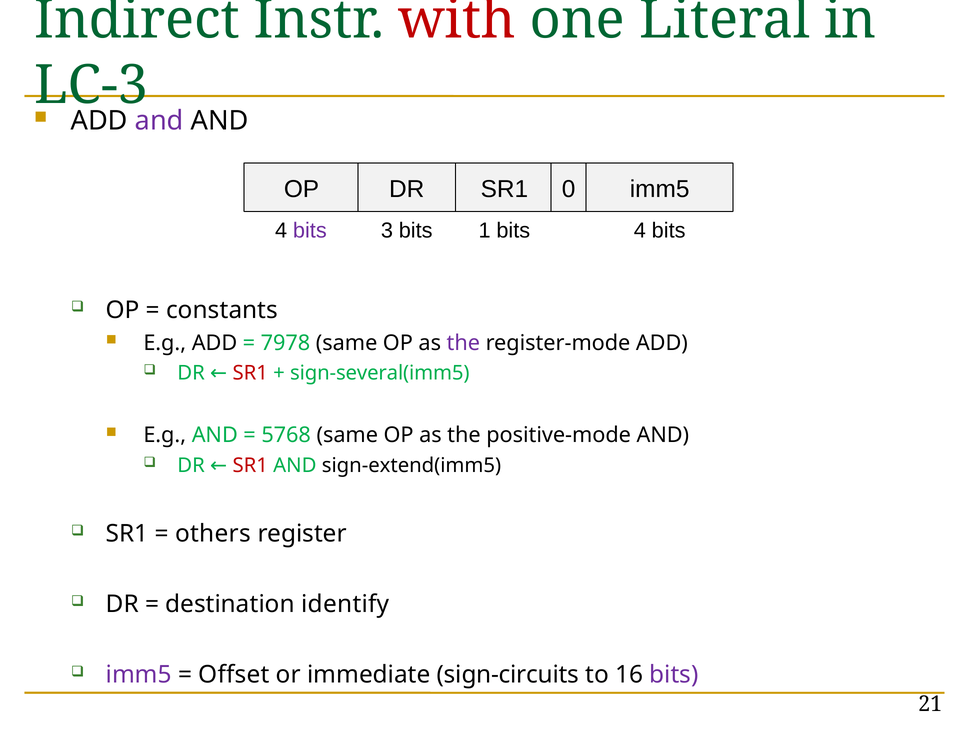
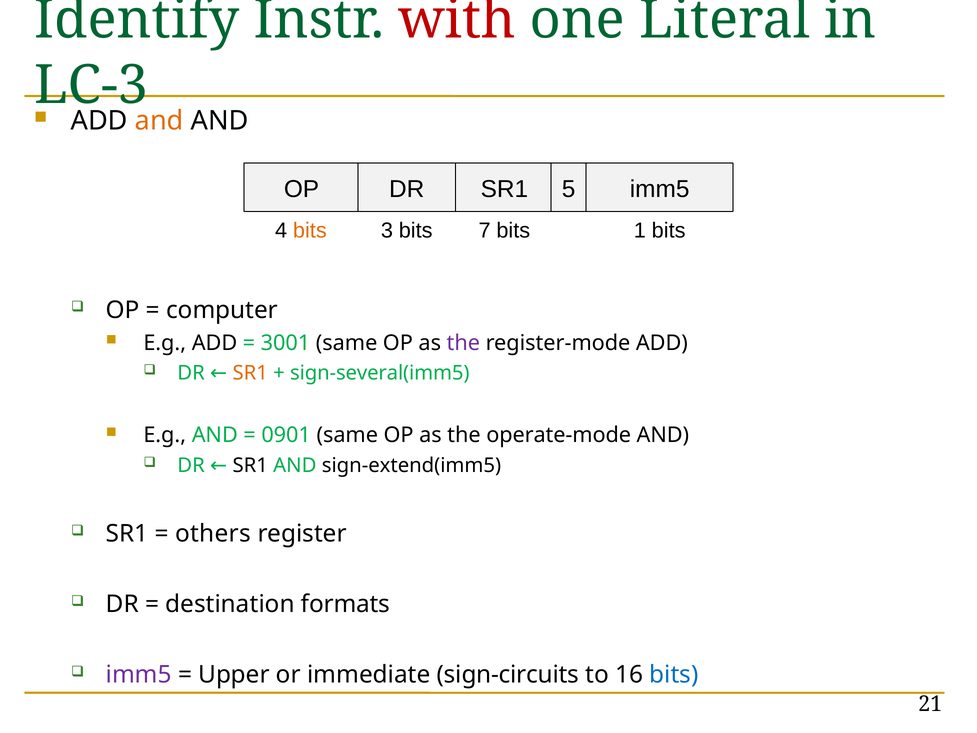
Indirect: Indirect -> Identify (137, 20)
and colour: purple -> orange (159, 121)
0: 0 -> 5 (569, 189)
bits colour: purple -> orange (310, 231)
1: 1 -> 7 (485, 231)
bits 4: 4 -> 1 (640, 231)
constants: constants -> computer (222, 310)
7978: 7978 -> 3001 (285, 343)
SR1 colour: red -> orange (250, 373)
5768: 5768 -> 0901 (286, 435)
positive-mode: positive-mode -> operate-mode (559, 435)
SR1 colour: red -> black (250, 465)
identify: identify -> formats (346, 604)
Offset: Offset -> Upper (234, 675)
bits colour: purple -> blue (674, 675)
